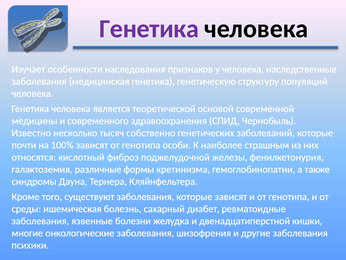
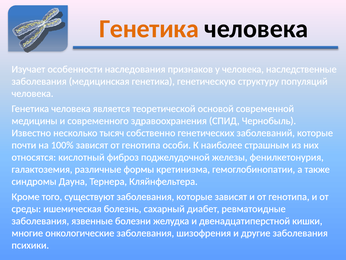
Генетика colour: purple -> orange (149, 29)
